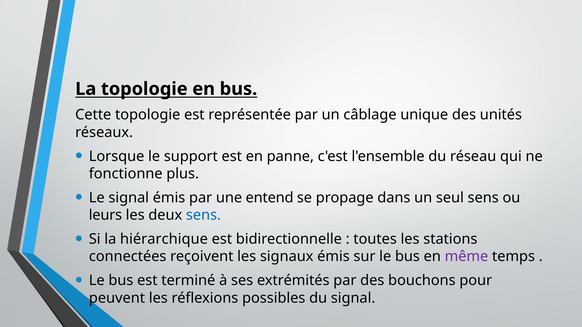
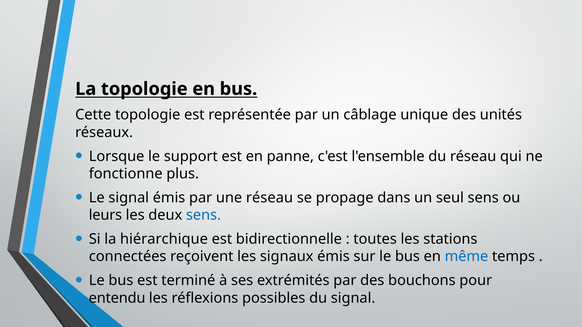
une entend: entend -> réseau (269, 198)
même colour: purple -> blue (466, 257)
peuvent: peuvent -> entendu (117, 298)
